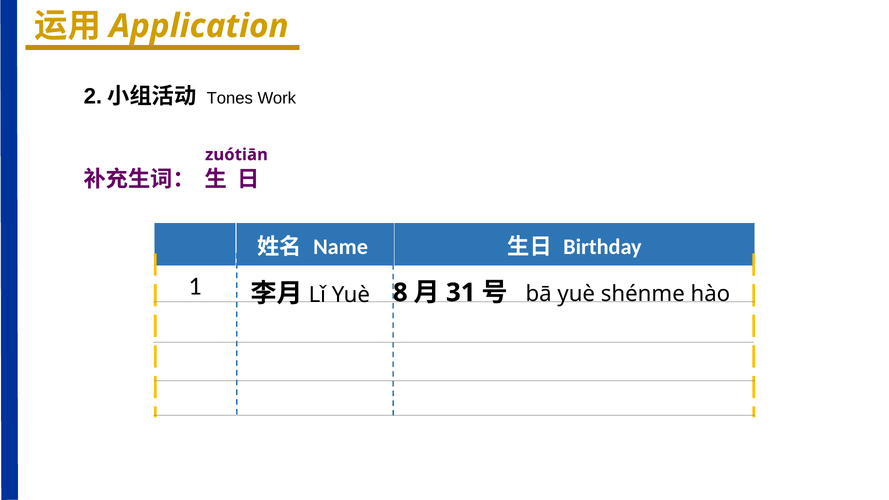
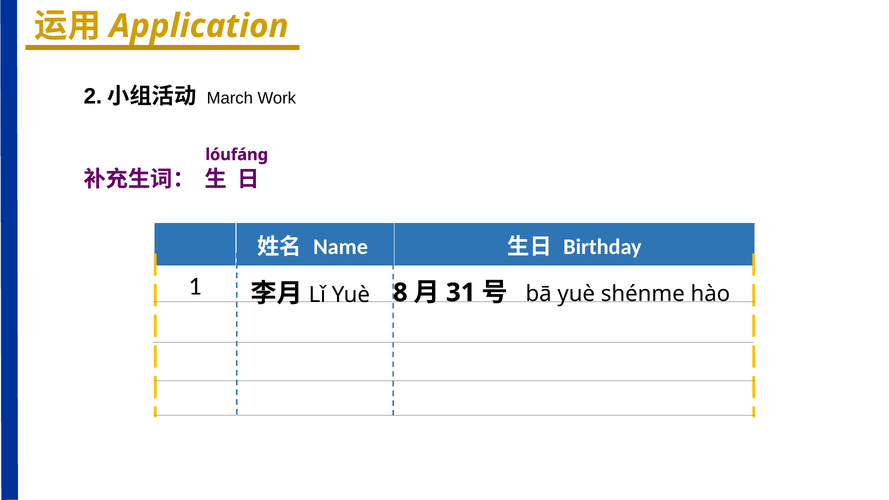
Tones: Tones -> March (230, 98)
zuótiān: zuótiān -> lóufánɡ (237, 155)
